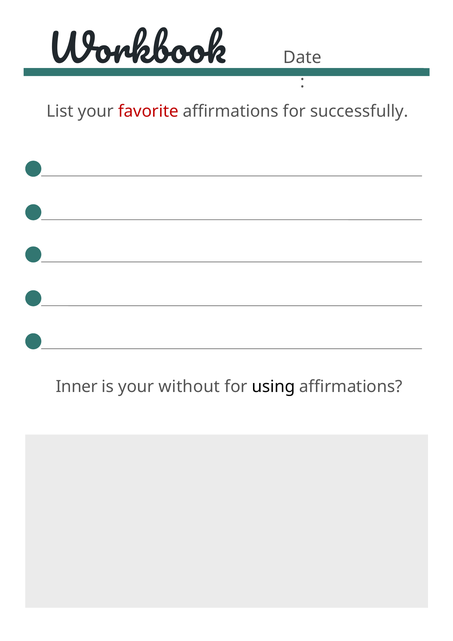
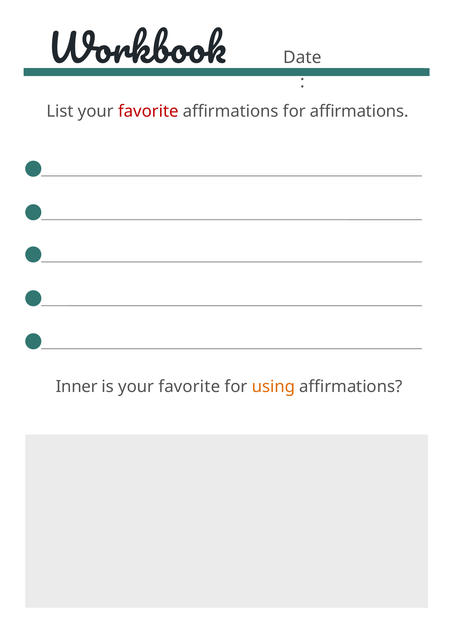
for successfully: successfully -> affirmations (359, 111)
is your without: without -> favorite (189, 387)
using colour: black -> orange (273, 387)
